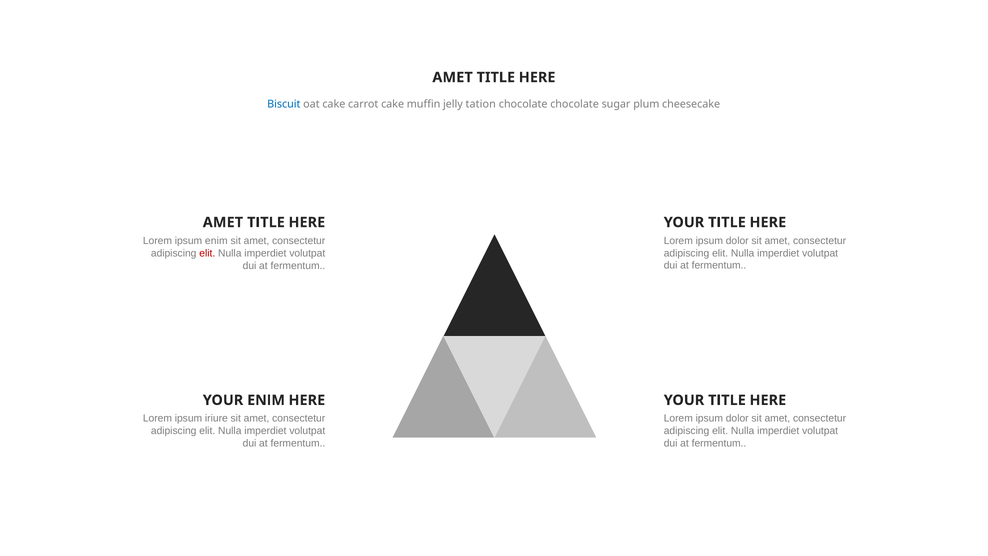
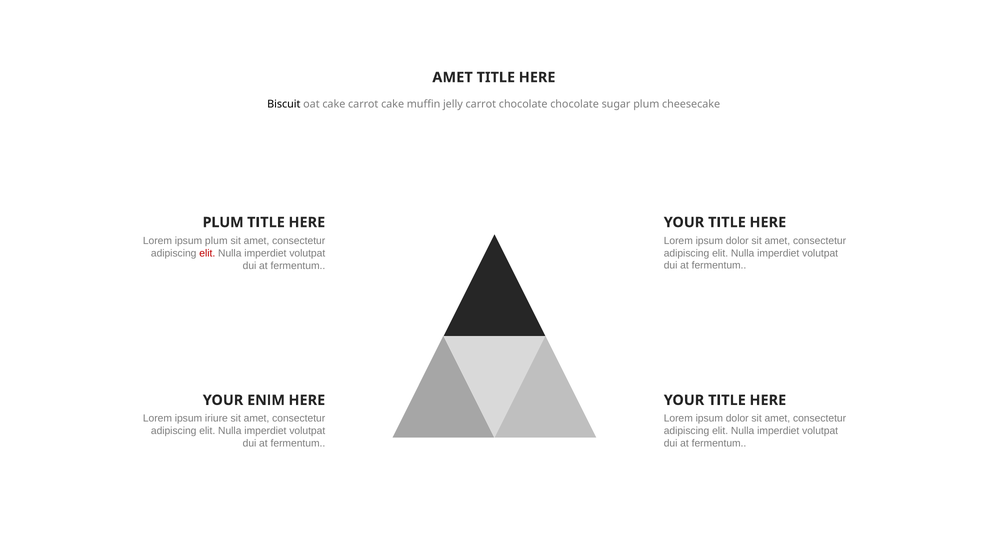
Biscuit colour: blue -> black (284, 104)
jelly tation: tation -> carrot (481, 104)
AMET: AMET -> PLUM (223, 222)
ipsum enim: enim -> plum (216, 241)
